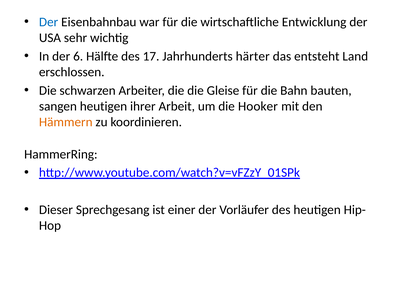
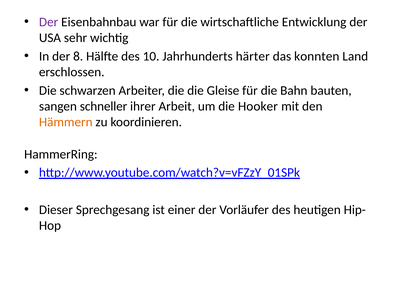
Der colour: blue -> purple (49, 22)
6: 6 -> 8 (78, 56)
17: 17 -> 10 (151, 56)
entsteht: entsteht -> konnten (317, 56)
sangen heutigen: heutigen -> schneller (104, 106)
